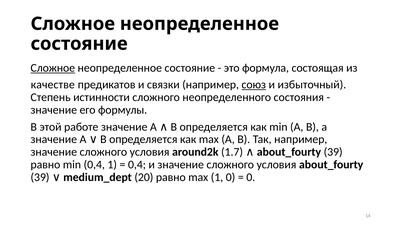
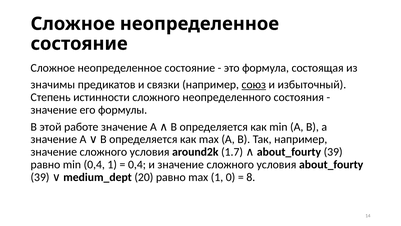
Сложное underline: present -> none (53, 68)
качестве: качестве -> значимы (53, 85)
0: 0 -> 8 (251, 177)
